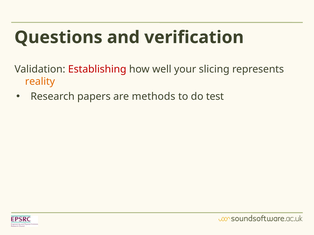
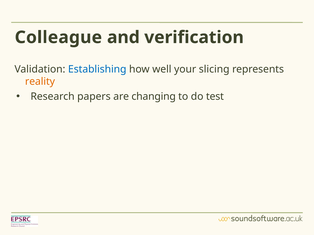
Questions: Questions -> Colleague (58, 37)
Establishing colour: red -> blue (97, 69)
methods: methods -> changing (154, 97)
